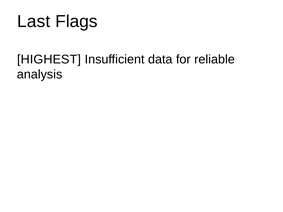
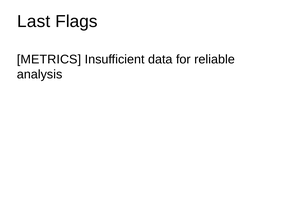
HIGHEST: HIGHEST -> METRICS (49, 59)
